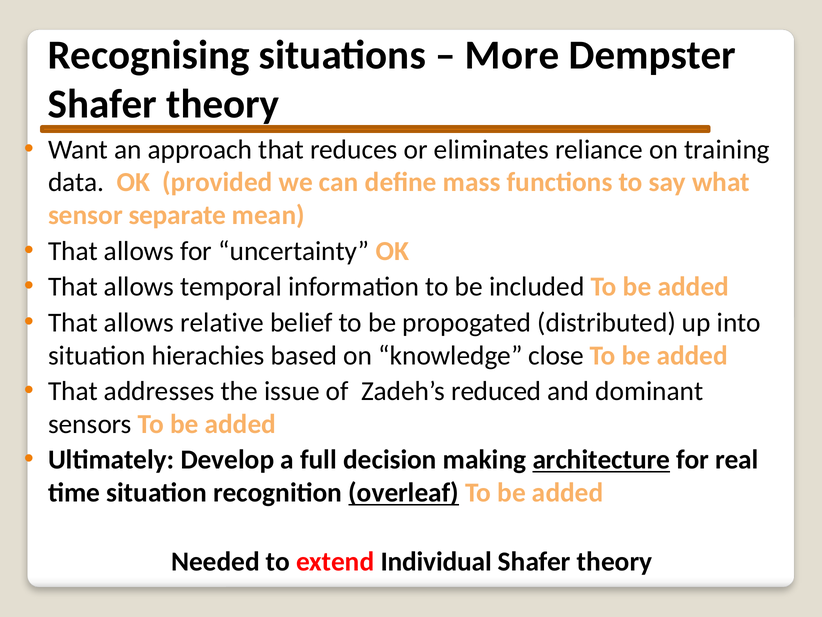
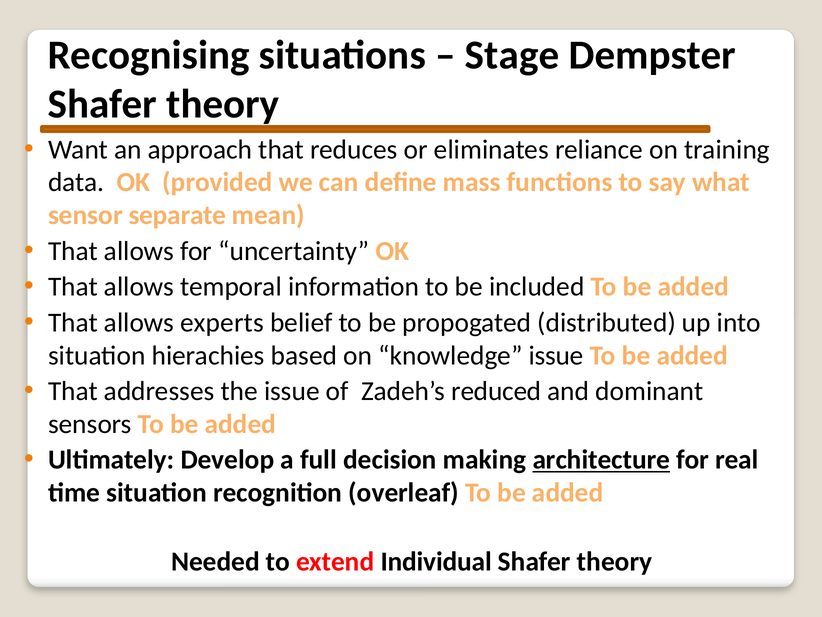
More: More -> Stage (512, 55)
relative: relative -> experts (222, 322)
knowledge close: close -> issue (556, 355)
overleaf underline: present -> none (404, 492)
